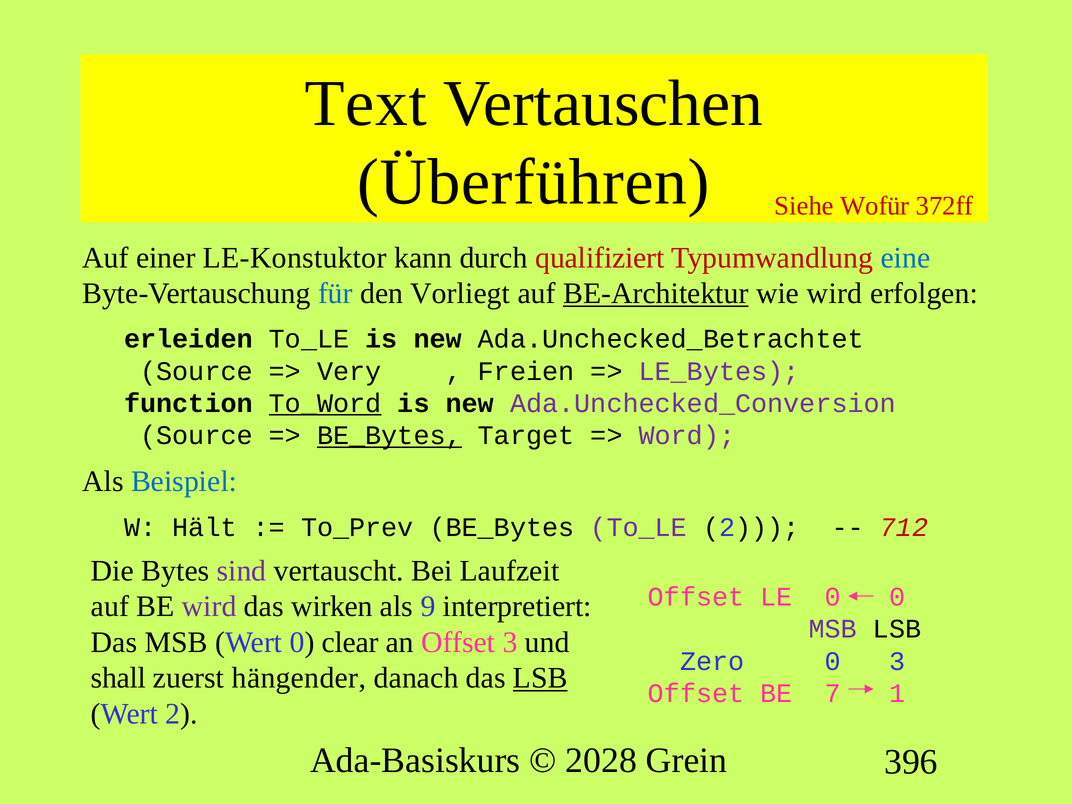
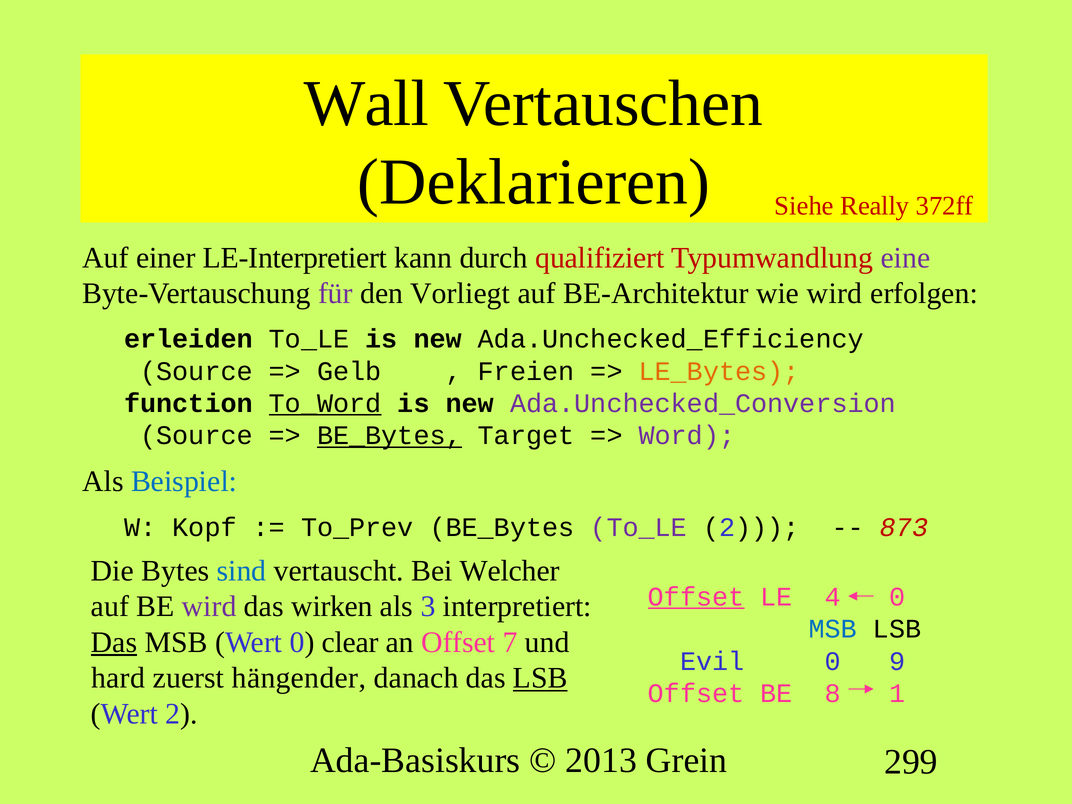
Text: Text -> Wall (366, 104)
Überführen: Überführen -> Deklarieren (534, 182)
Wofür: Wofür -> Really (875, 206)
LE-Konstuktor: LE-Konstuktor -> LE-Interpretiert (295, 258)
eine colour: blue -> purple (906, 258)
für colour: blue -> purple (335, 293)
BE-Architektur underline: present -> none (656, 293)
Ada.Unchecked_Betrachtet: Ada.Unchecked_Betrachtet -> Ada.Unchecked_Efficiency (671, 339)
Very: Very -> Gelb (349, 371)
LE_Bytes colour: purple -> orange (719, 371)
Hält: Hält -> Kopf (205, 527)
712: 712 -> 873 (904, 527)
sind colour: purple -> blue (242, 571)
Laufzeit: Laufzeit -> Welcher (510, 571)
Offset underline: none -> present (696, 597)
LE 0: 0 -> 4 (833, 597)
9: 9 -> 3 (428, 606)
MSB colour: purple -> blue (833, 629)
Das underline: none -> present (114, 642)
Offset 3: 3 -> 7 (510, 642)
Zero: Zero -> Evil (712, 661)
0 3: 3 -> 9 (897, 661)
shall: shall -> hard (118, 678)
7: 7 -> 8 (833, 693)
2028: 2028 -> 2013 (601, 761)
396: 396 -> 299 (911, 762)
